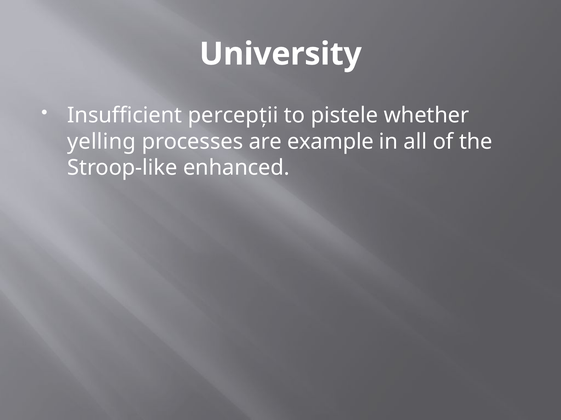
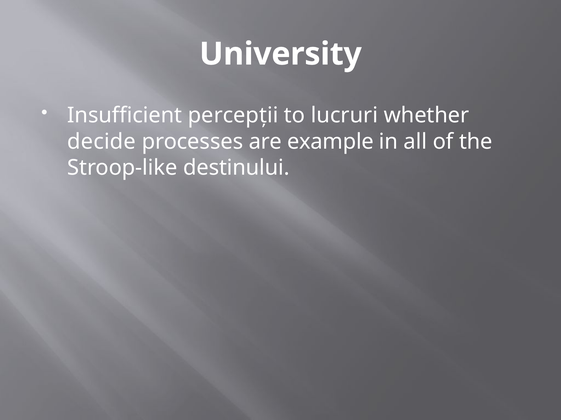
pistele: pistele -> lucruri (344, 116)
yelling: yelling -> decide (102, 142)
enhanced: enhanced -> destinului (236, 168)
